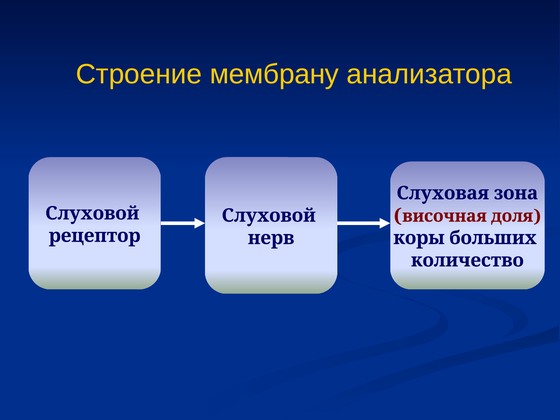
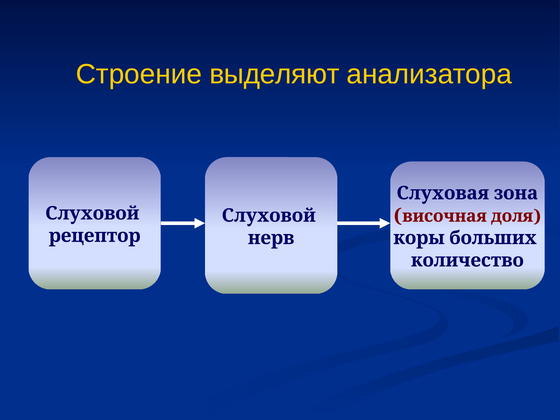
мембрану: мембрану -> выделяют (274, 74)
